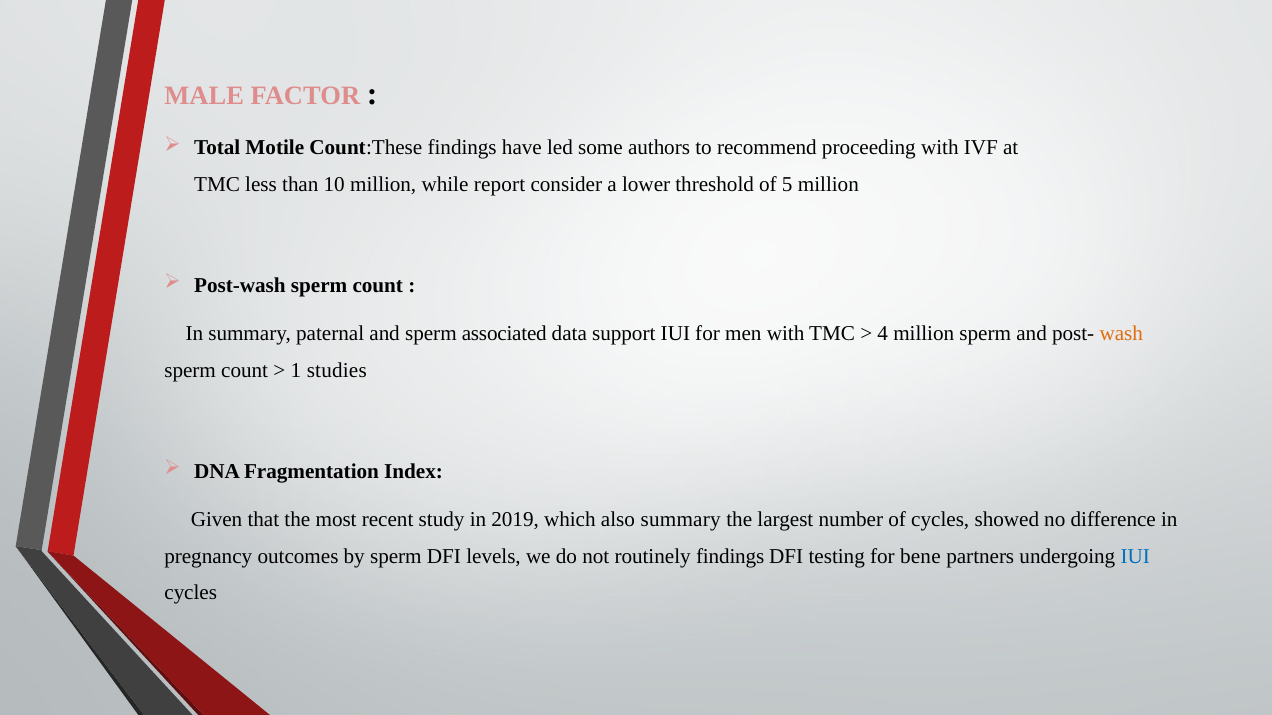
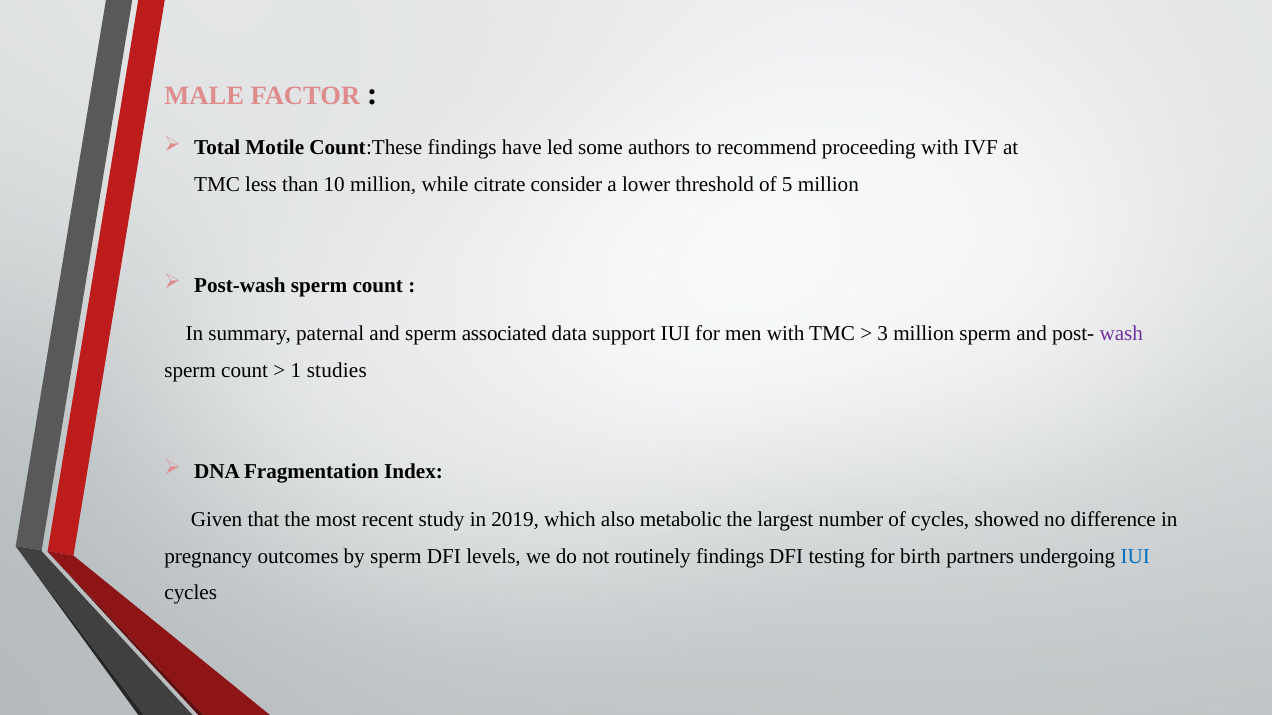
report: report -> citrate (500, 185)
4: 4 -> 3 (883, 334)
wash colour: orange -> purple (1121, 334)
also summary: summary -> metabolic (681, 520)
bene: bene -> birth (920, 557)
